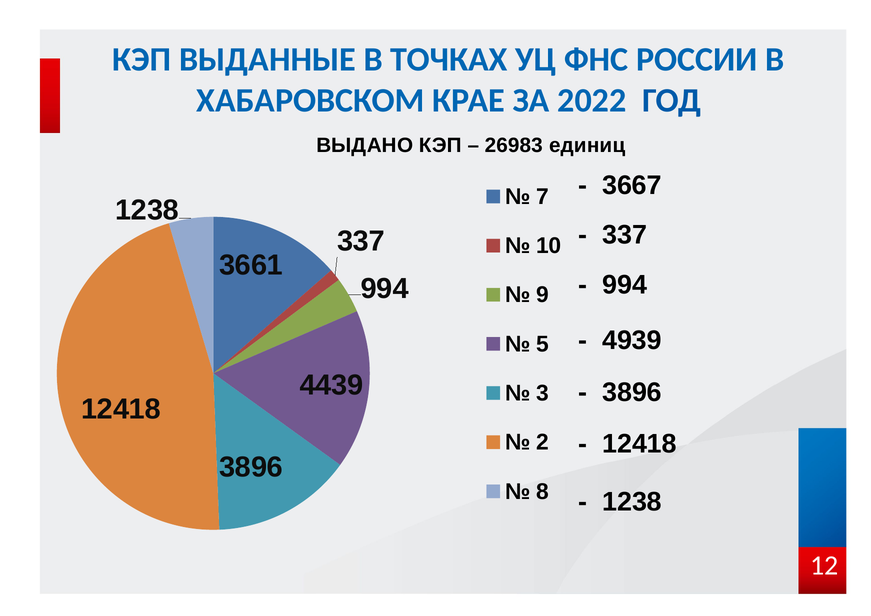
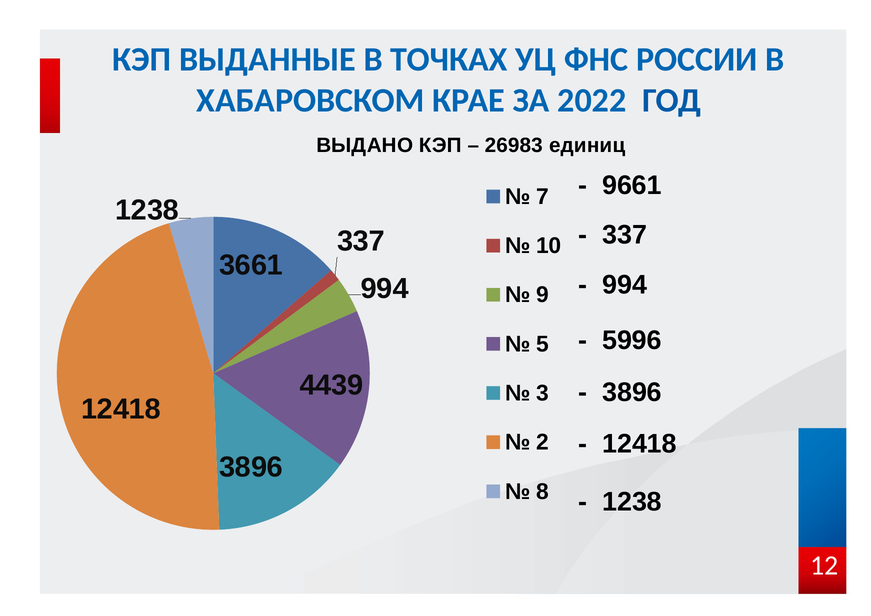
3667: 3667 -> 9661 (632, 185)
4939: 4939 -> 5996 (632, 340)
